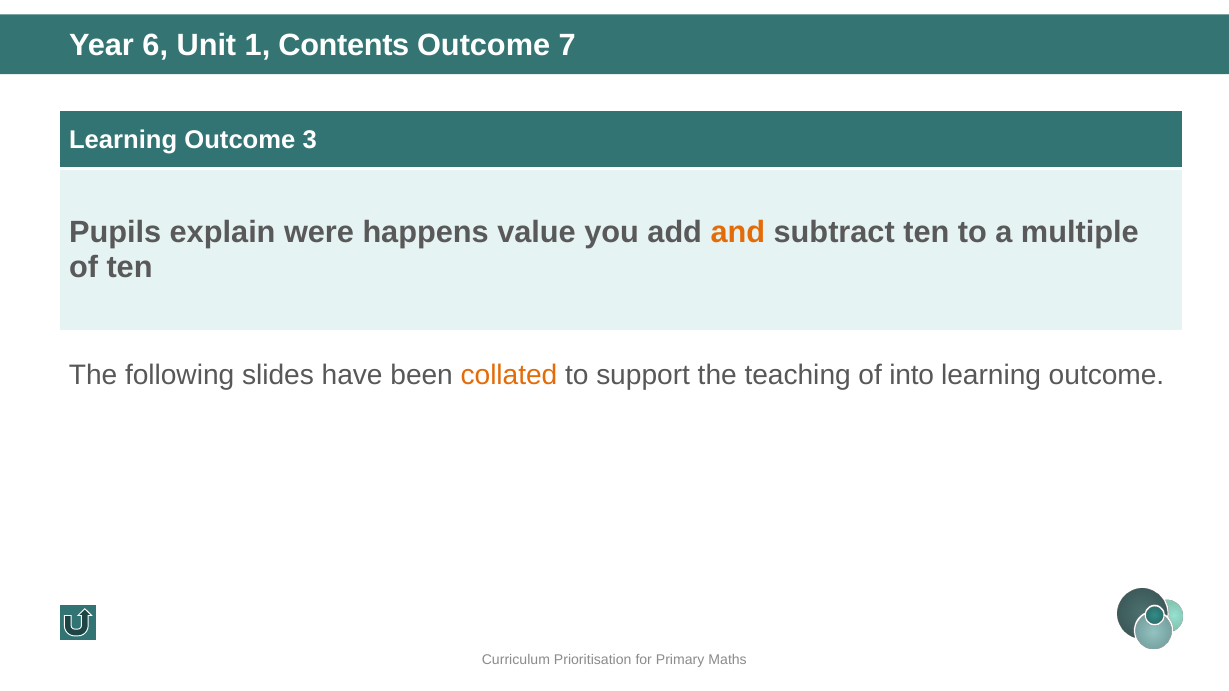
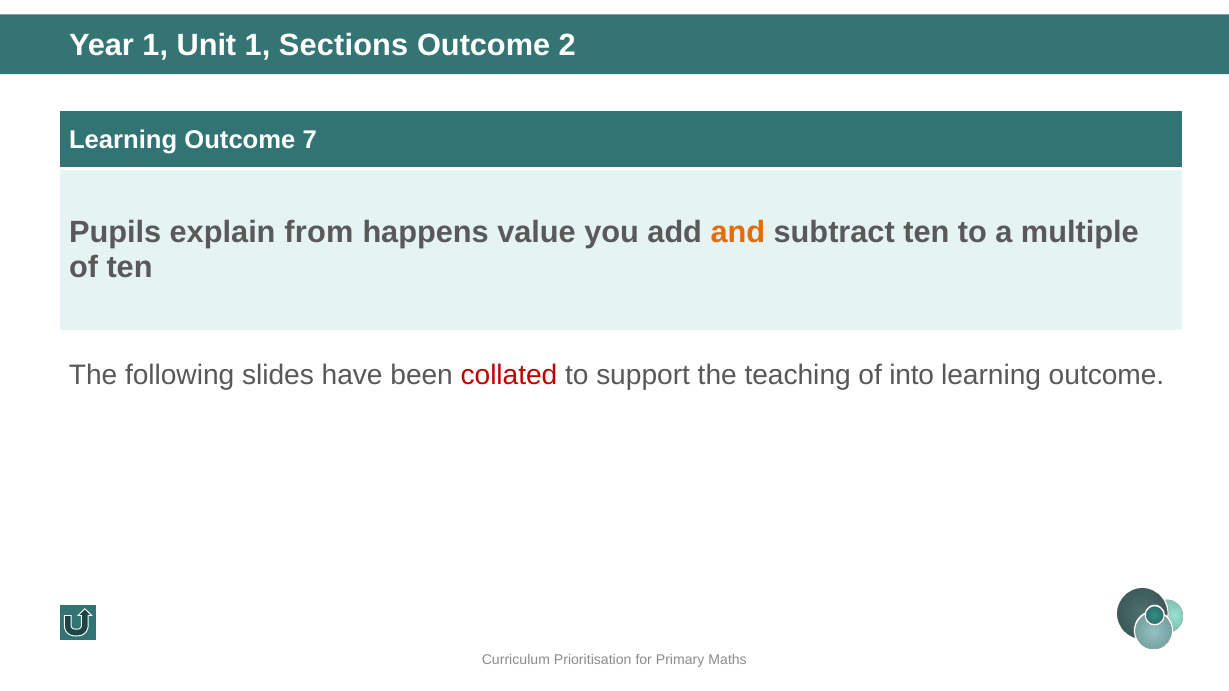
Year 6: 6 -> 1 (155, 46)
Contents: Contents -> Sections (344, 46)
7: 7 -> 2 (567, 46)
3: 3 -> 7 (310, 140)
were: were -> from (319, 233)
collated colour: orange -> red (509, 376)
